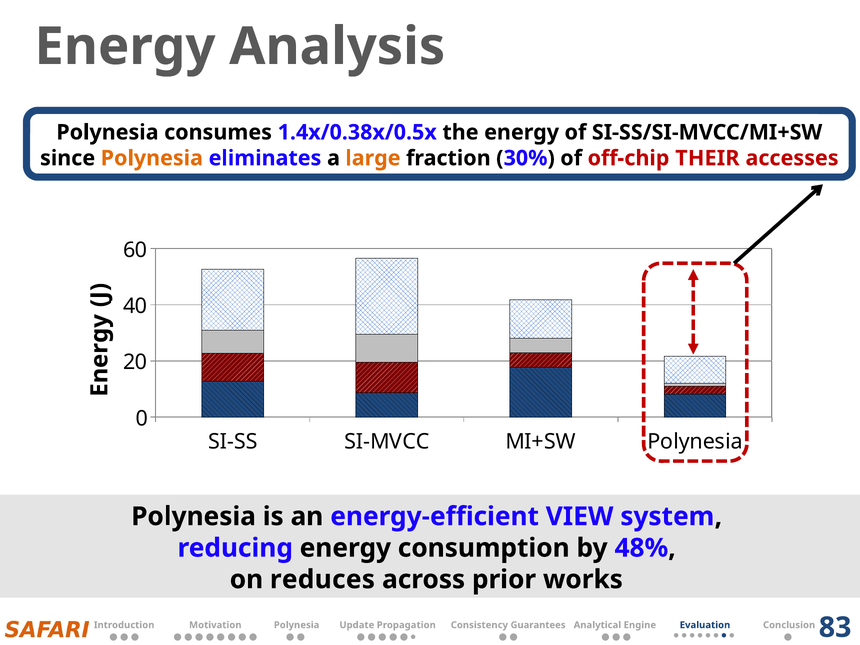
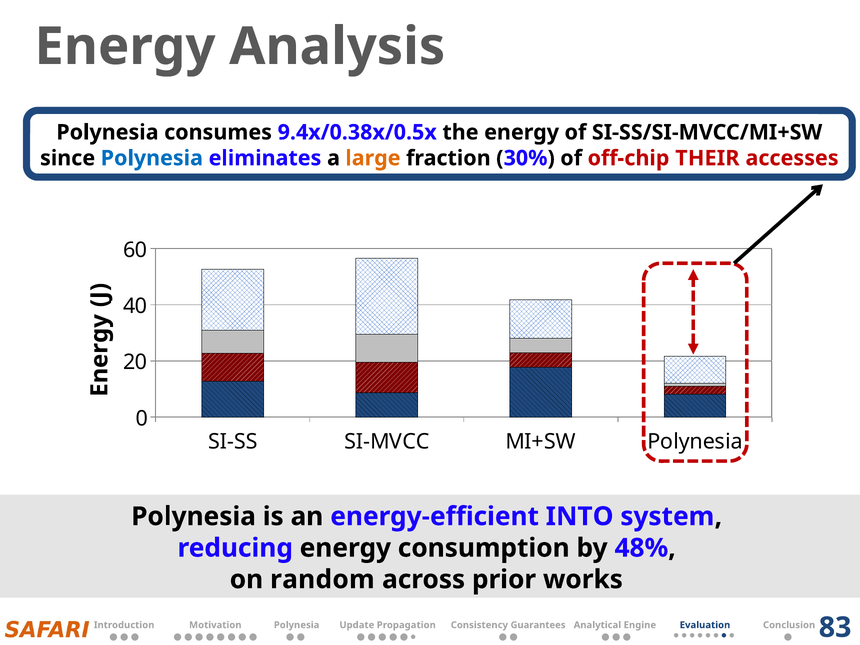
1.4x/0.38x/0.5x: 1.4x/0.38x/0.5x -> 9.4x/0.38x/0.5x (357, 132)
Polynesia colour: orange -> blue (152, 158)
VIEW: VIEW -> INTO (580, 516)
reduces: reduces -> random (322, 580)
